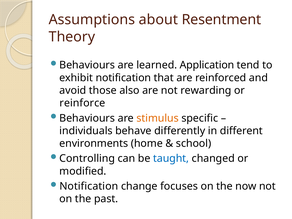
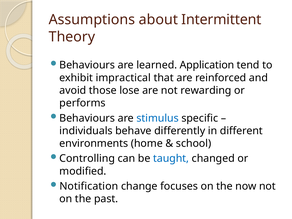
Resentment: Resentment -> Intermittent (221, 20)
exhibit notification: notification -> impractical (123, 78)
also: also -> lose (129, 90)
reinforce: reinforce -> performs (82, 103)
stimulus colour: orange -> blue (158, 118)
